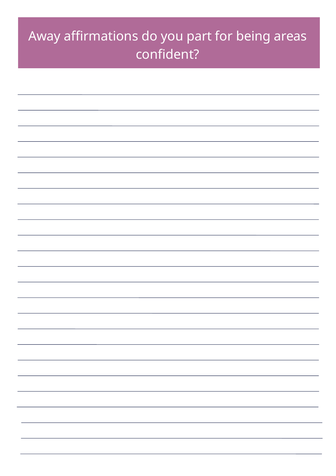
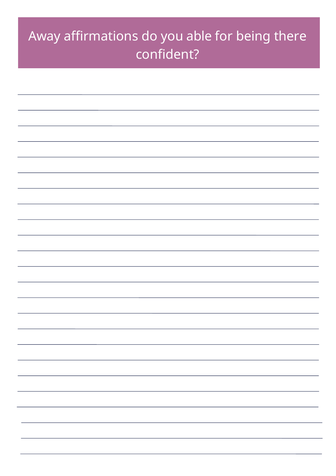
part: part -> able (199, 36)
areas: areas -> there (290, 36)
